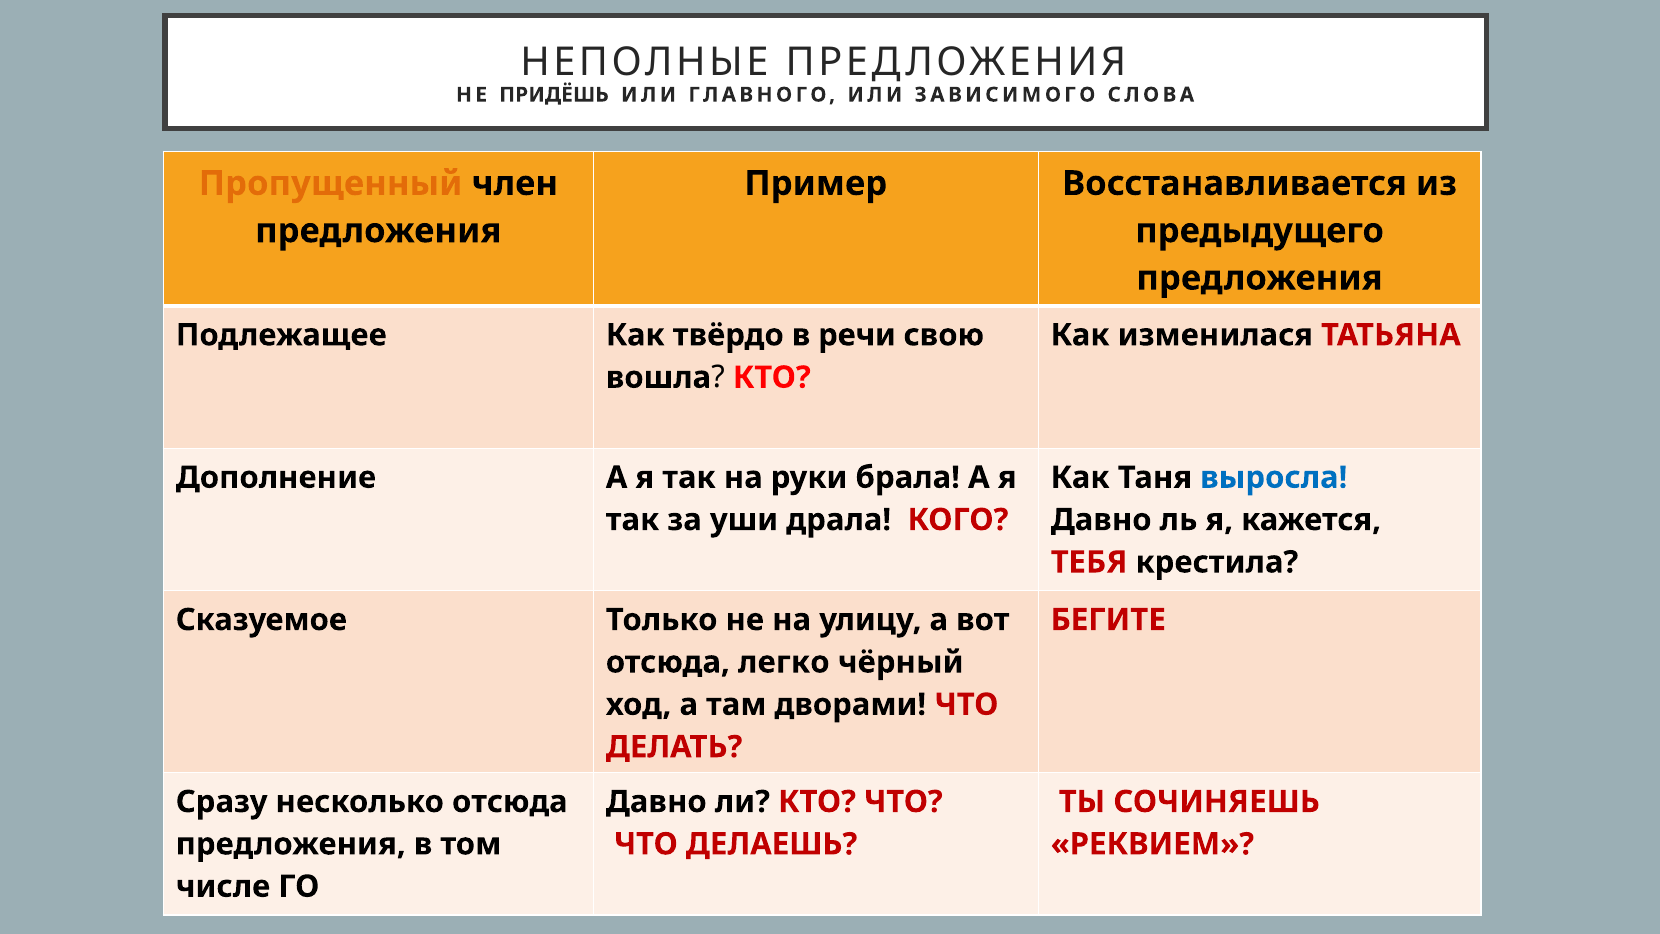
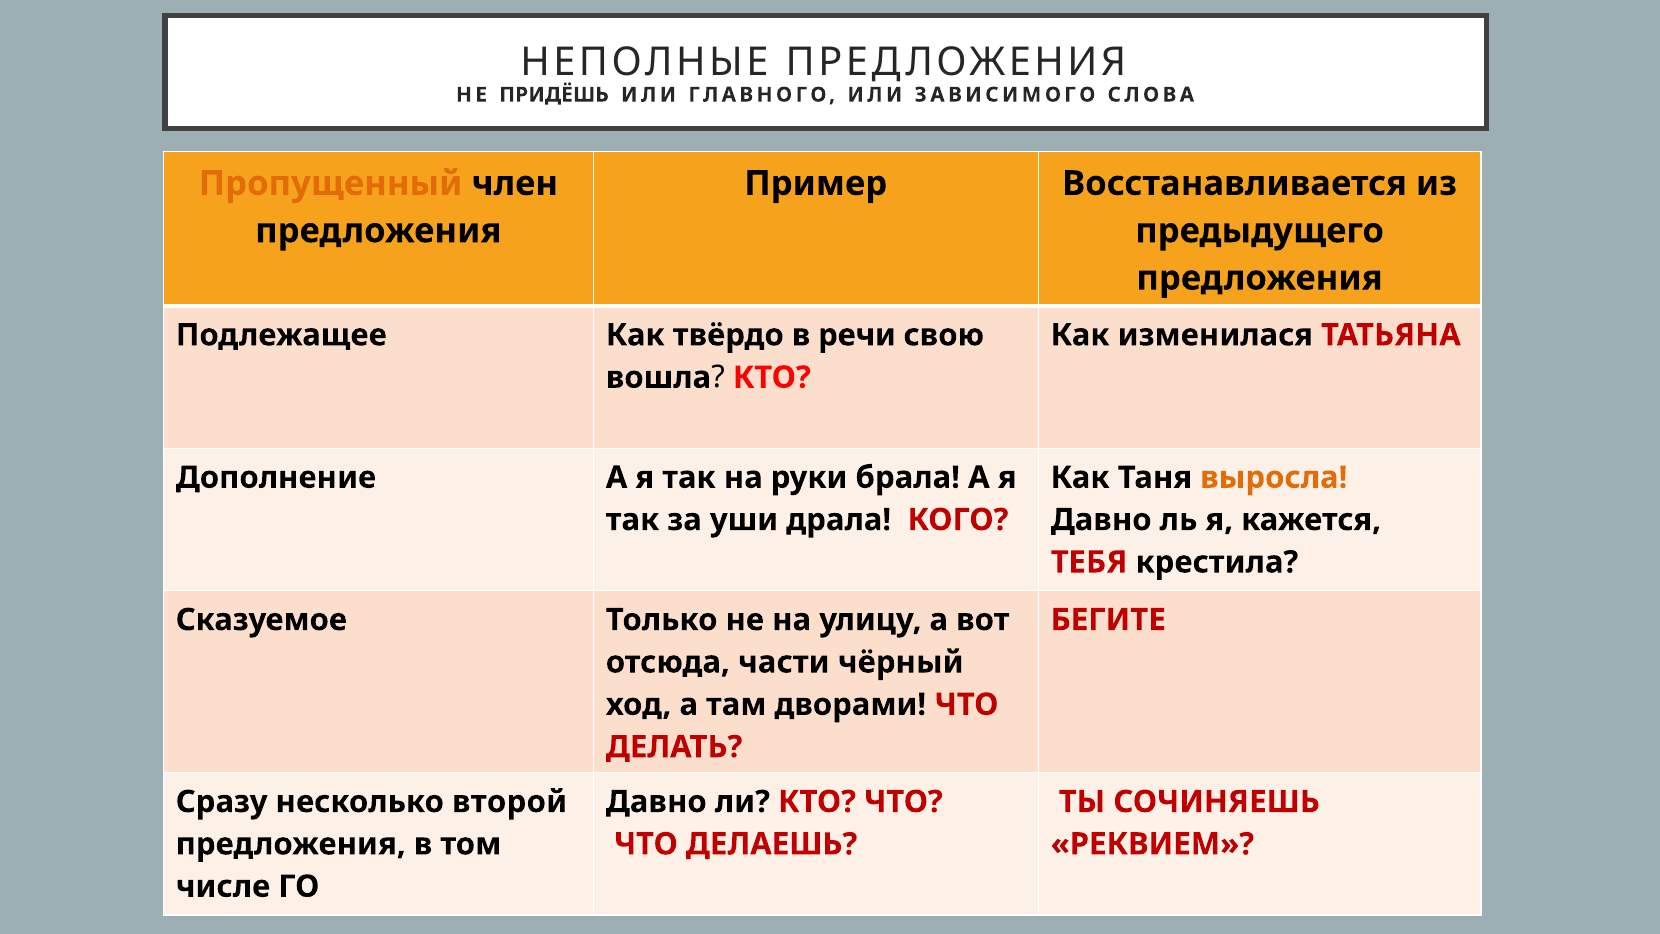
выросла colour: blue -> orange (1274, 477)
легко: легко -> части (784, 662)
несколько отсюда: отсюда -> второй (510, 802)
